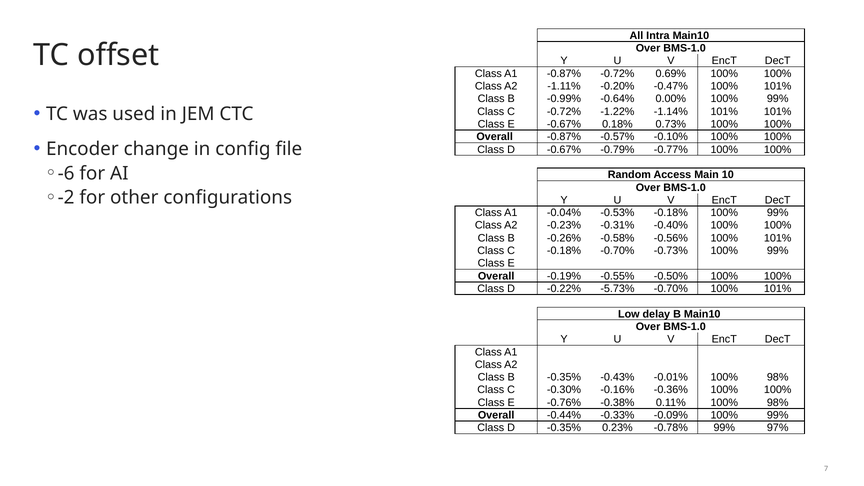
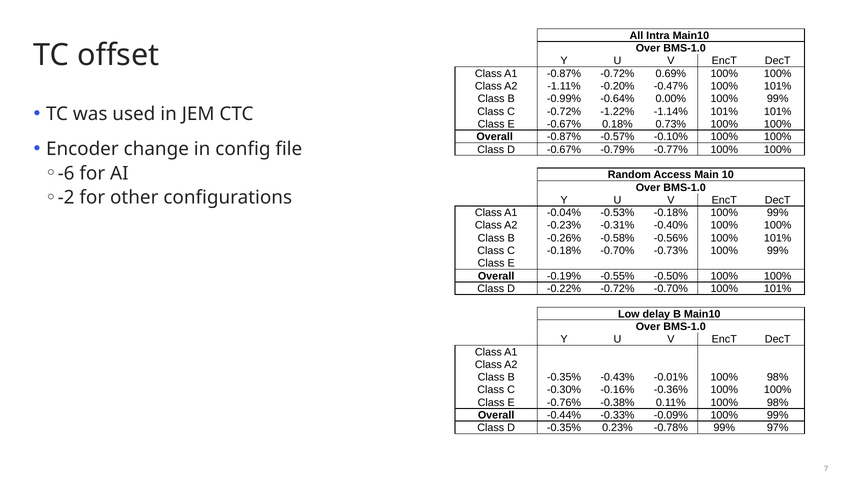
-0.22% -5.73%: -5.73% -> -0.72% (617, 289)
